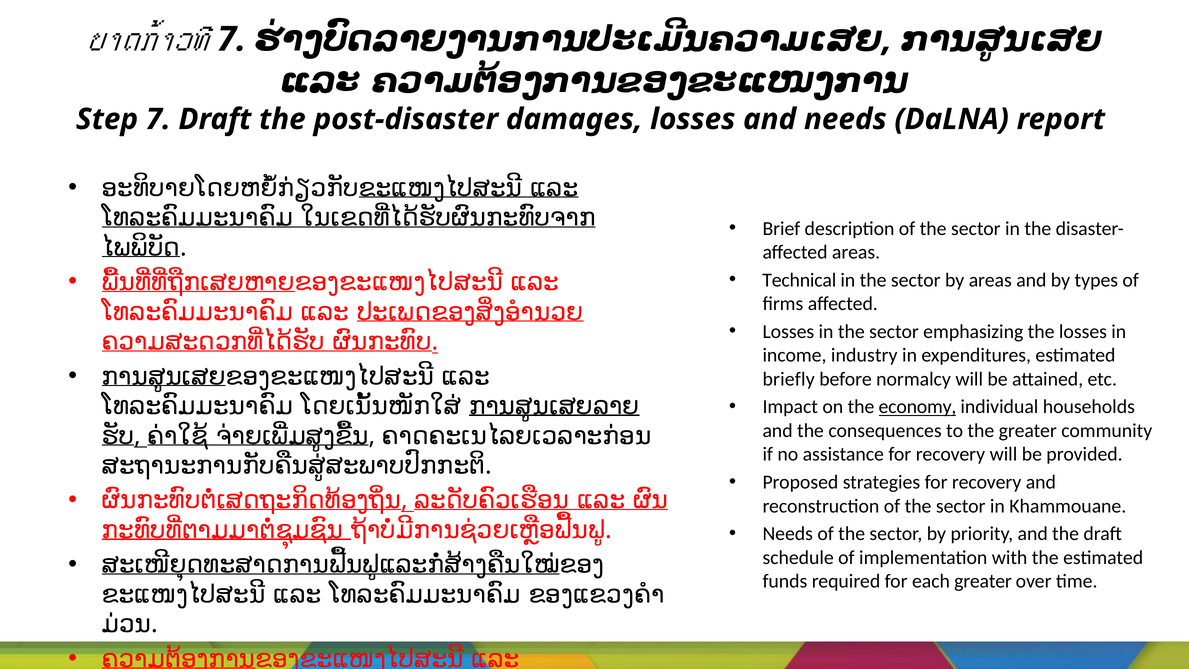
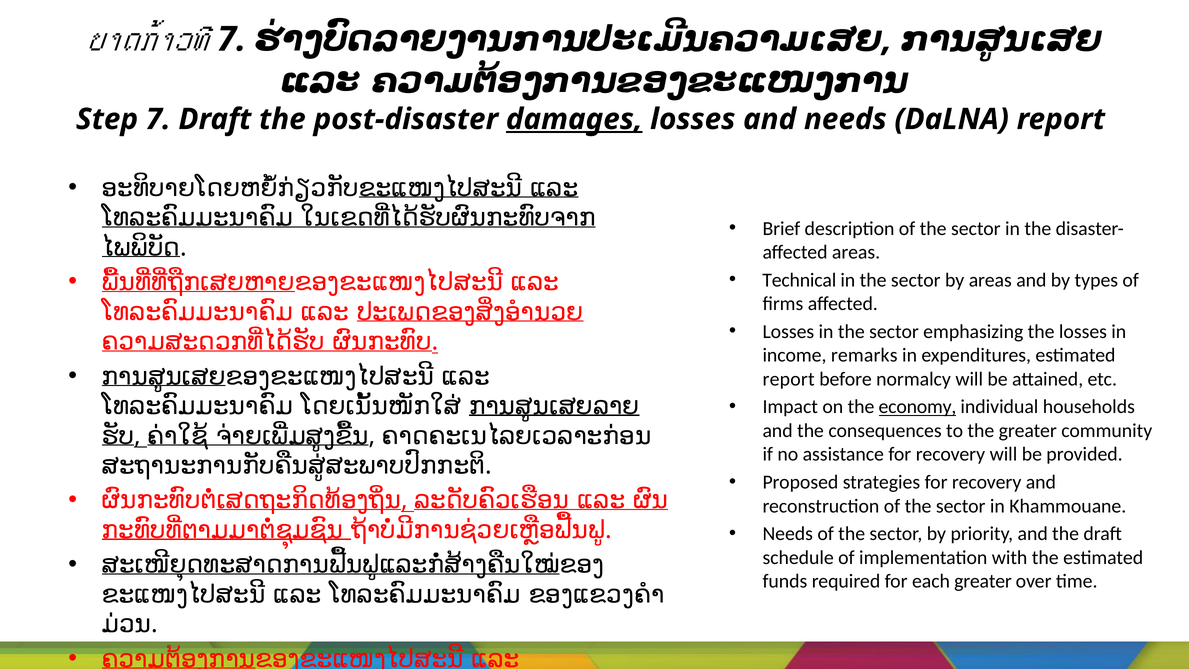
damages underline: none -> present (574, 119)
industry: industry -> remarks (864, 355)
briefly: briefly -> report (789, 379)
